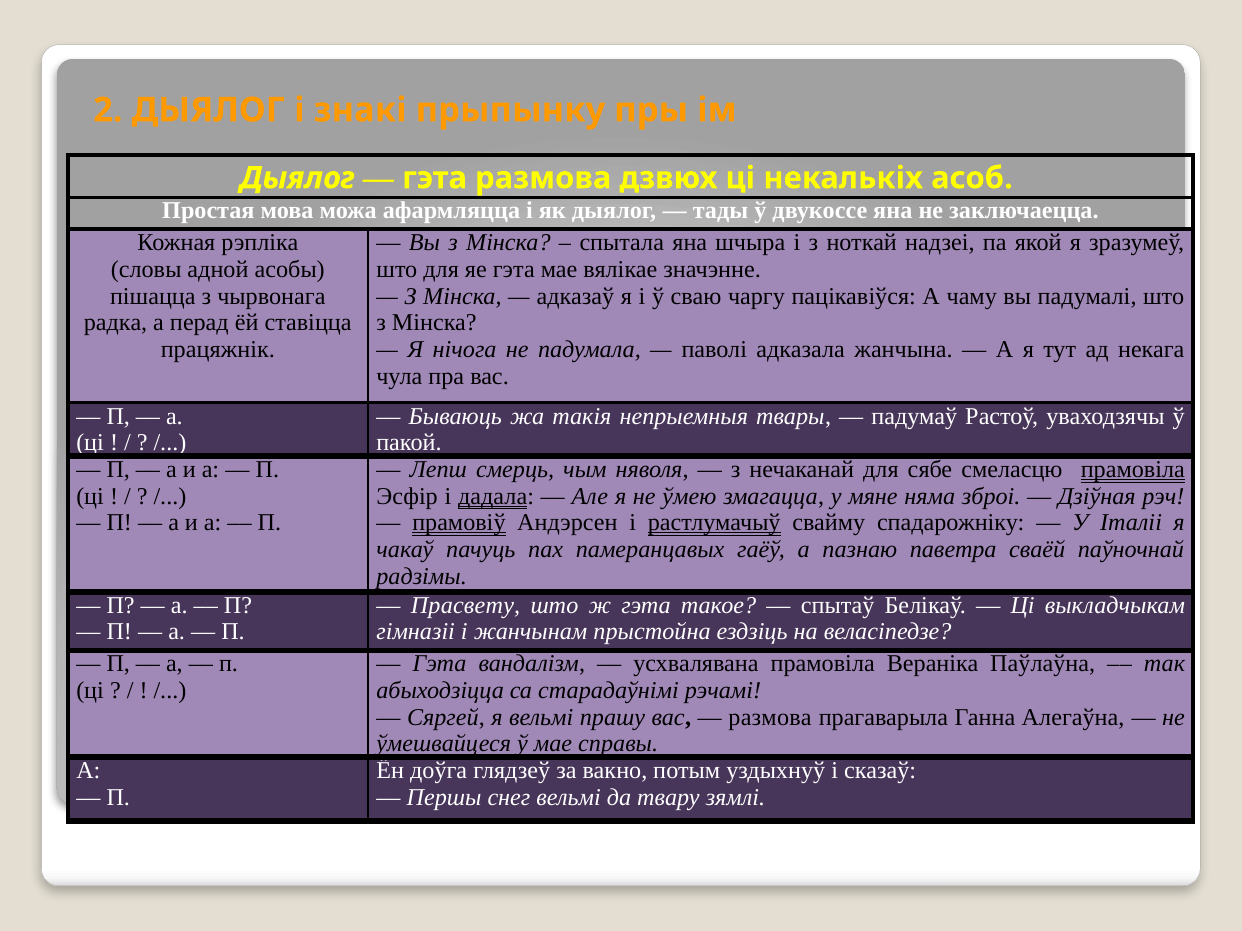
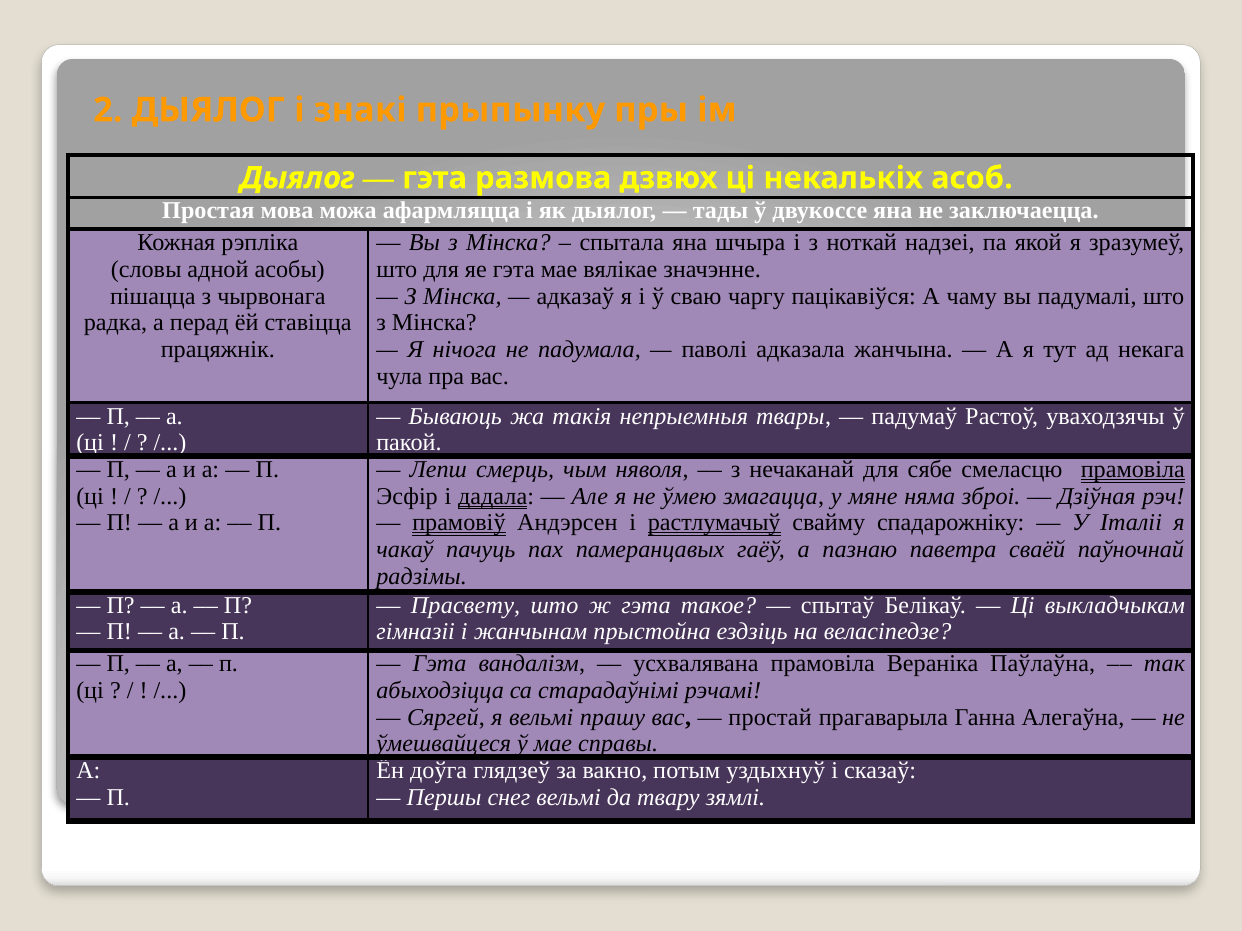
размова: размова -> простай (770, 718)
